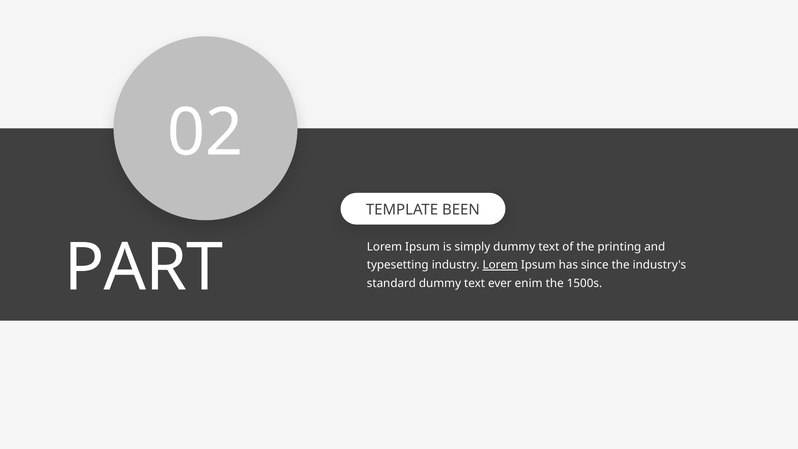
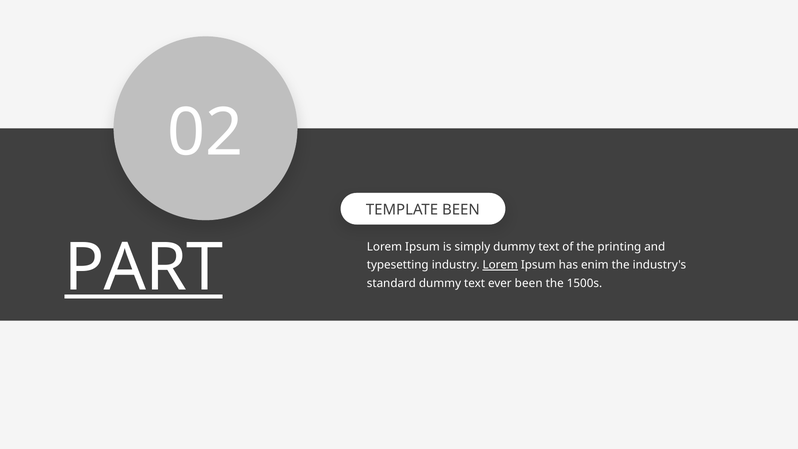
PART underline: none -> present (144, 268)
since: since -> enim (595, 265)
ever enim: enim -> been (529, 283)
